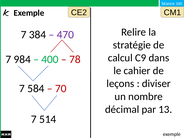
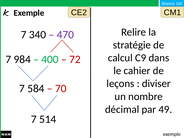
384: 384 -> 340 (38, 35)
78: 78 -> 72 (75, 59)
13: 13 -> 49 (165, 109)
